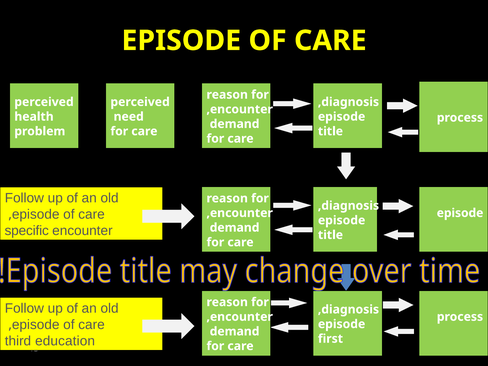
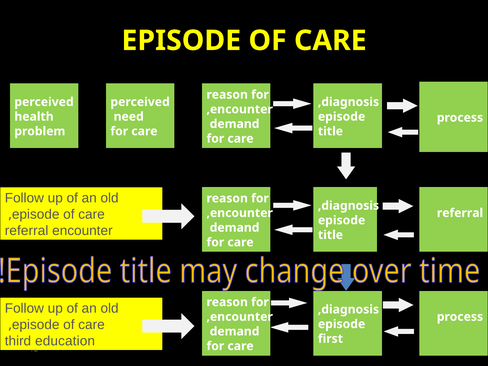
episode: episode -> referral (460, 213)
specific: specific -> referral (27, 231)
